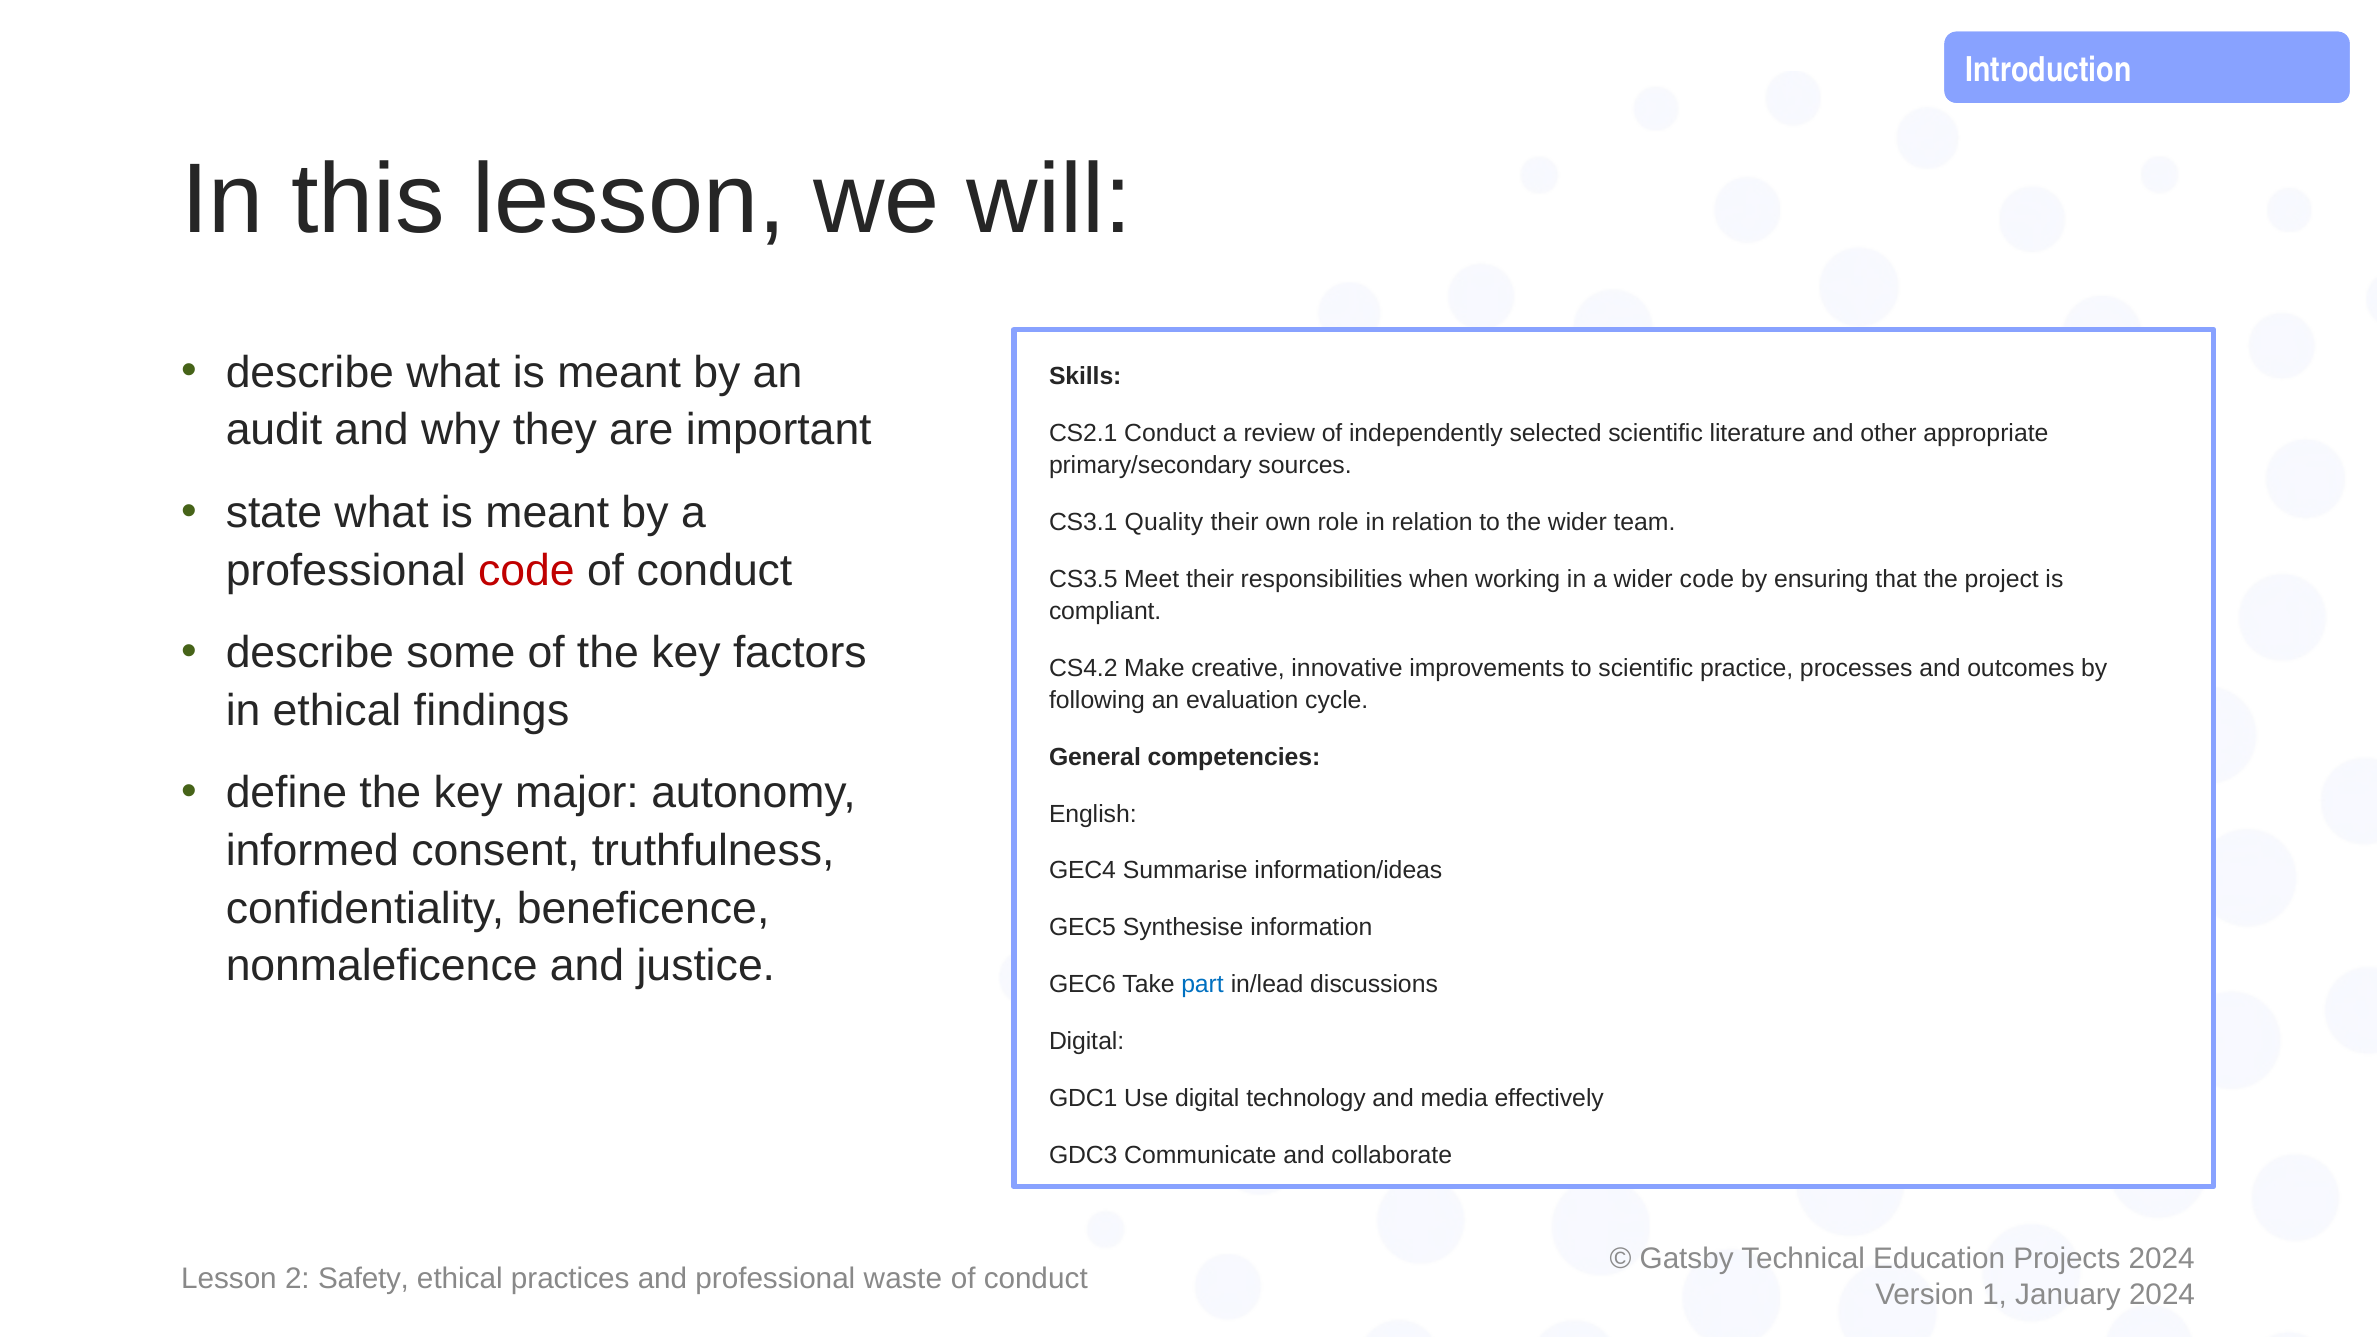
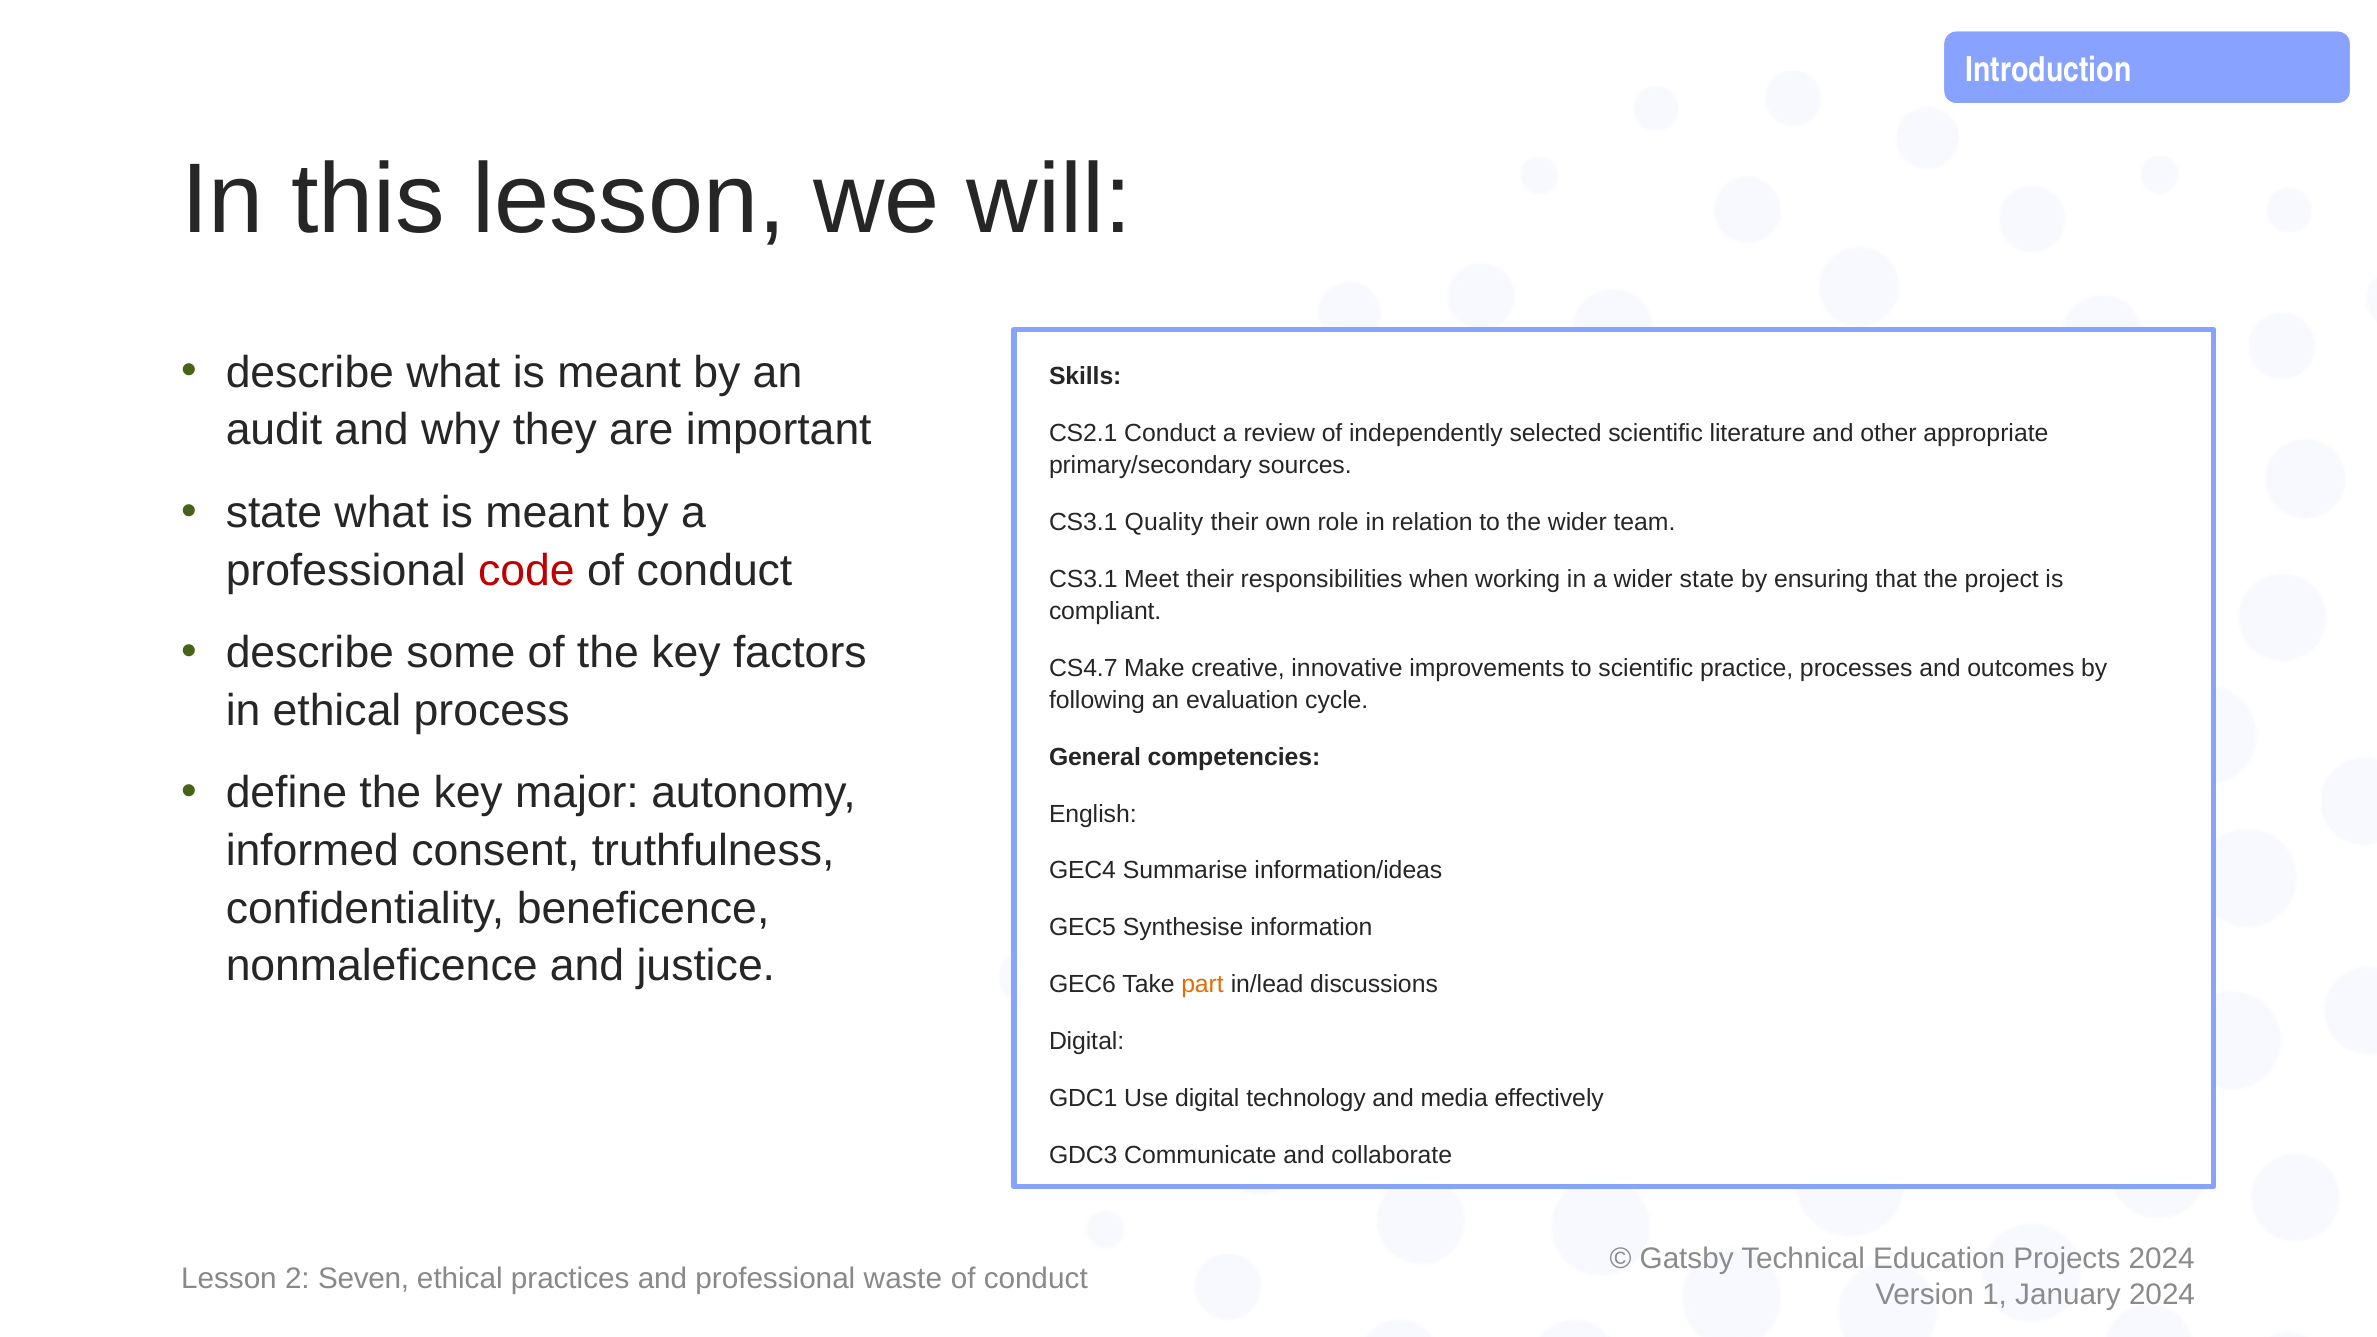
CS3.5: CS3.5 -> CS3.1 (1083, 579)
wider code: code -> state (1707, 579)
CS4.2: CS4.2 -> CS4.7 (1083, 668)
findings: findings -> process (492, 711)
part colour: blue -> orange (1203, 984)
Safety: Safety -> Seven (364, 1278)
